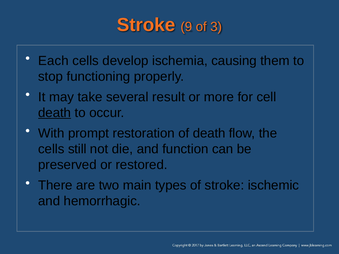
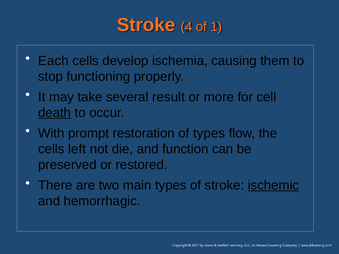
9: 9 -> 4 (186, 27)
3: 3 -> 1 (216, 27)
of death: death -> types (209, 133)
still: still -> left (77, 149)
ischemic underline: none -> present (273, 185)
